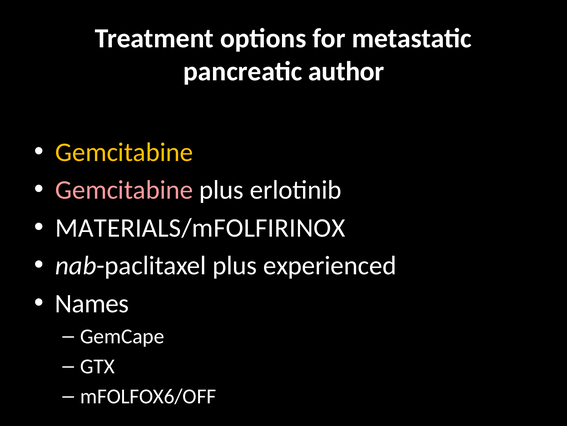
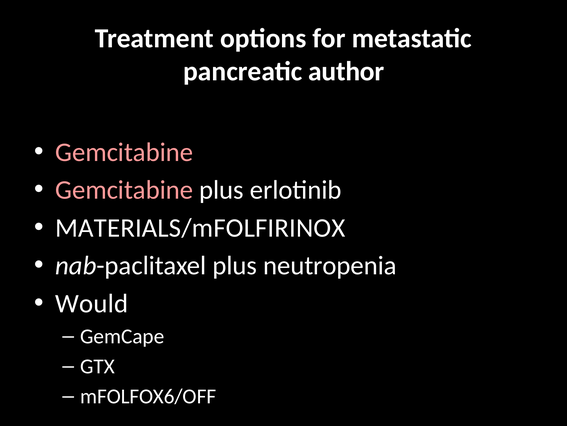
Gemcitabine colour: yellow -> pink (124, 152)
experienced: experienced -> neutropenia (330, 265)
Names: Names -> Would (92, 303)
